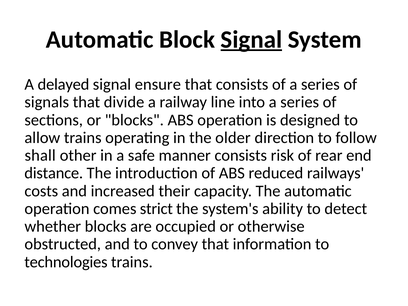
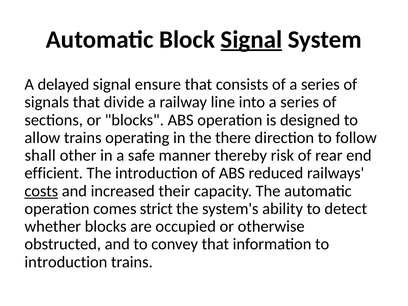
older: older -> there (233, 138)
manner consists: consists -> thereby (241, 155)
distance: distance -> efficient (54, 173)
costs underline: none -> present (41, 191)
technologies: technologies -> introduction (66, 262)
